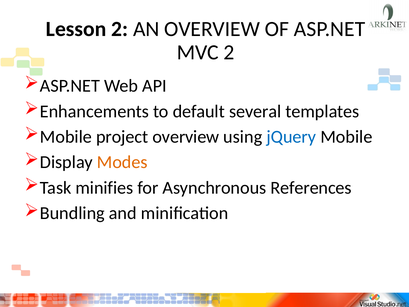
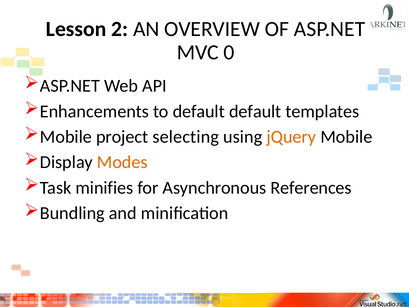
MVC 2: 2 -> 0 (229, 52)
default several: several -> default (255, 111)
project overview: overview -> selecting (186, 137)
jQuery colour: blue -> orange (291, 137)
